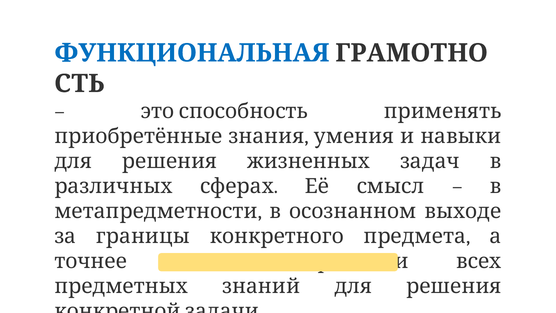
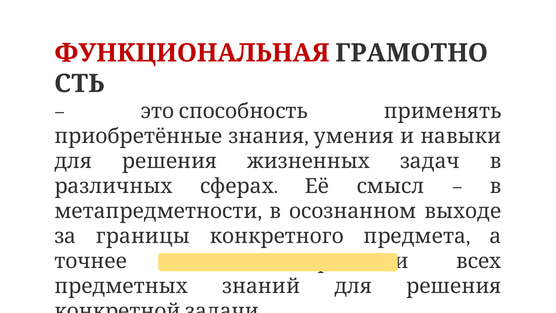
ФУНКЦИОНАЛЬНАЯ colour: blue -> red (192, 53)
